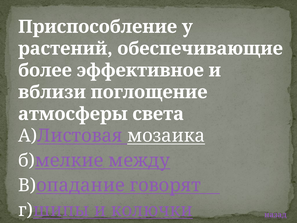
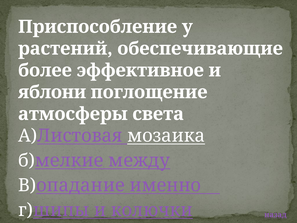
вблизи: вблизи -> яблони (52, 92)
говорят: говорят -> именно (165, 185)
